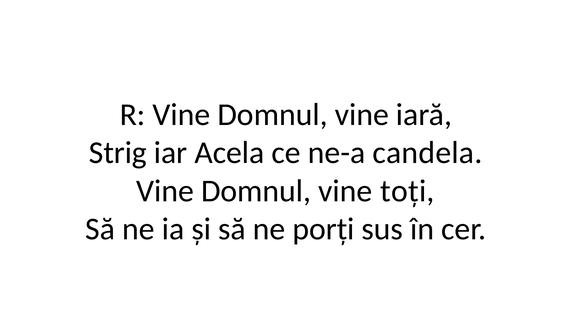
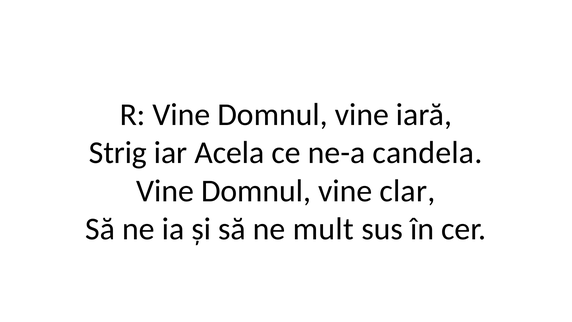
toți: toți -> clar (407, 191)
porți: porți -> mult (323, 229)
